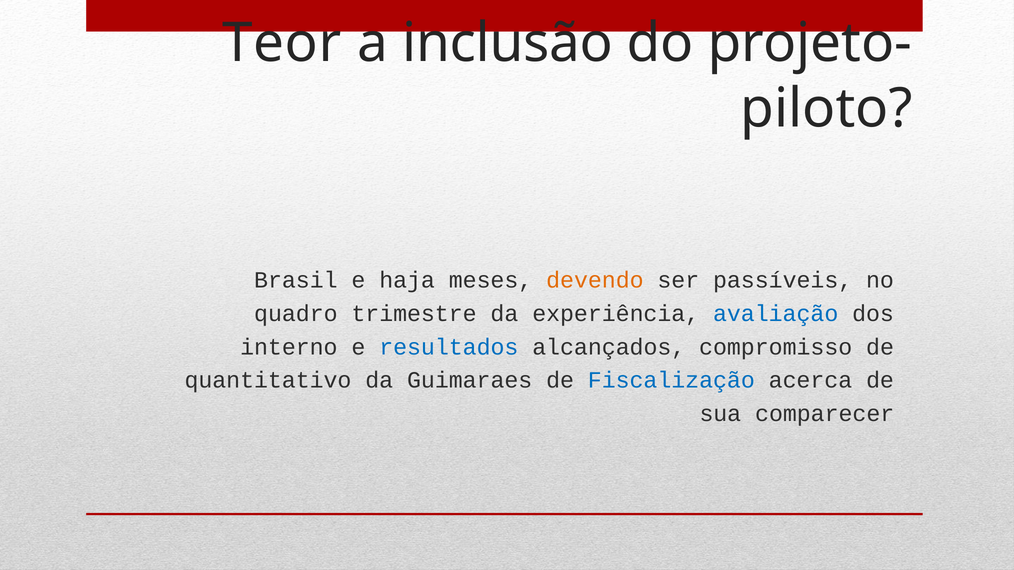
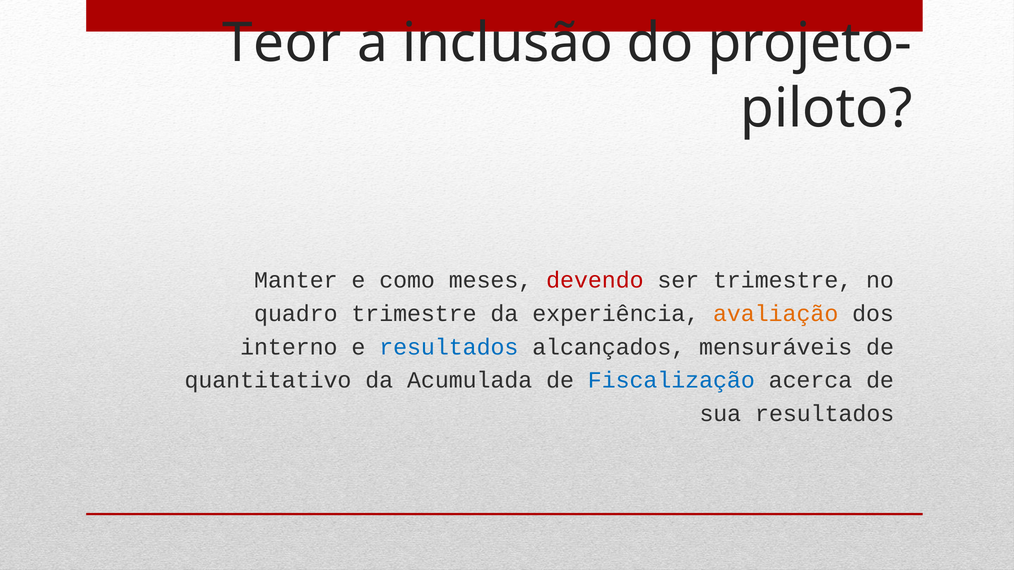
Brasil: Brasil -> Manter (296, 280)
haja: haja -> como (407, 280)
devendo colour: orange -> red (595, 280)
ser passíveis: passíveis -> trimestre (783, 280)
avaliação colour: blue -> orange (776, 314)
compromisso: compromisso -> mensuráveis (776, 347)
Guimaraes: Guimaraes -> Acumulada (470, 381)
sua comparecer: comparecer -> resultados (825, 414)
